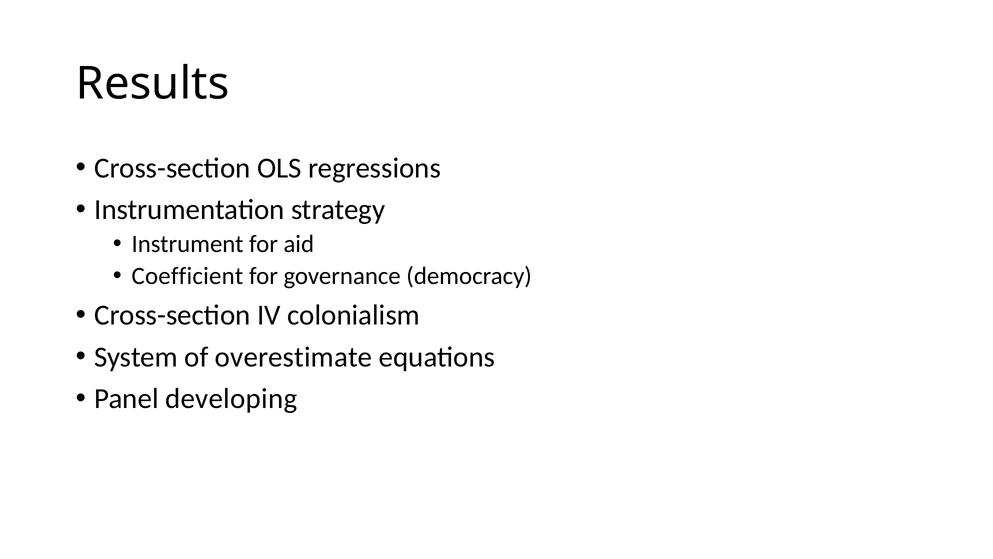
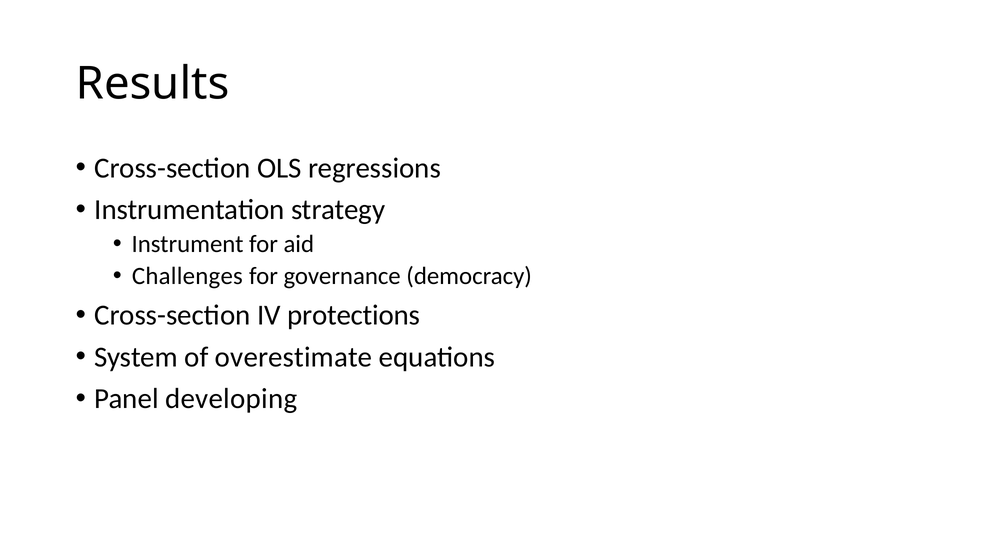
Coefficient: Coefficient -> Challenges (187, 276)
colonialism: colonialism -> protections (354, 315)
